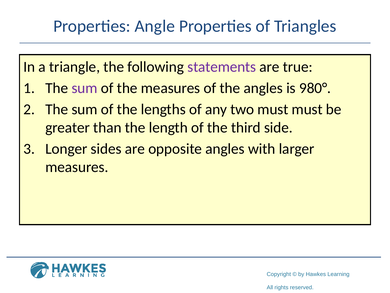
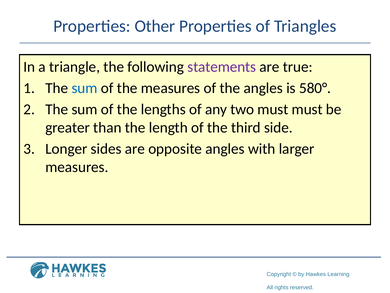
Angle: Angle -> Other (155, 26)
sum colour: purple -> blue (85, 88)
980°: 980° -> 580° (315, 88)
